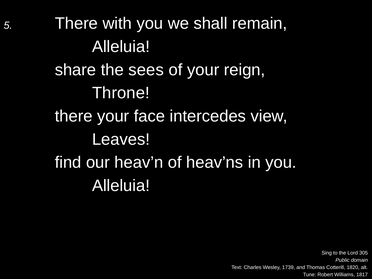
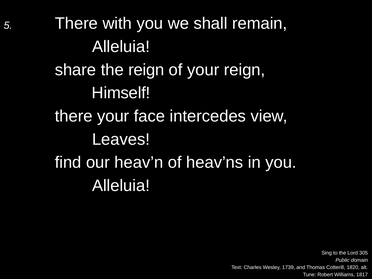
the sees: sees -> reign (146, 70)
Throne: Throne -> Himself (121, 93)
